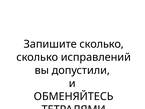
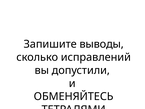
Запишите сколько: сколько -> выводы (102, 44)
